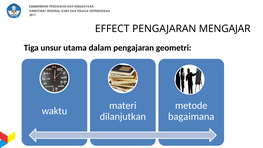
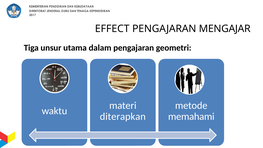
dilanjutkan: dilanjutkan -> diterapkan (123, 116)
bagaimana: bagaimana -> memahami (191, 116)
